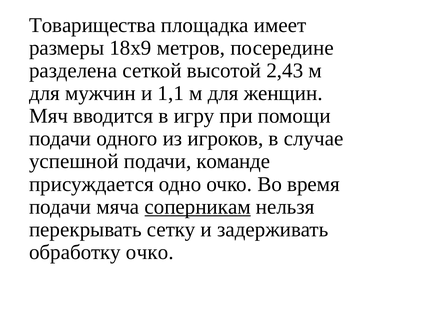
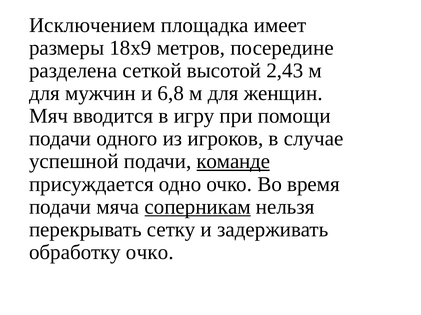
Товарищества: Товарищества -> Исключением (92, 25)
1,1: 1,1 -> 6,8 (171, 94)
команде underline: none -> present (233, 162)
